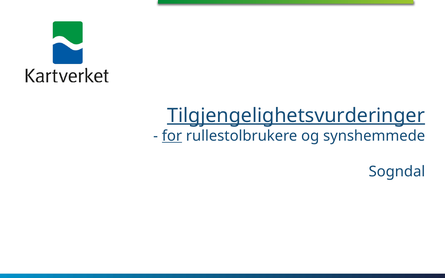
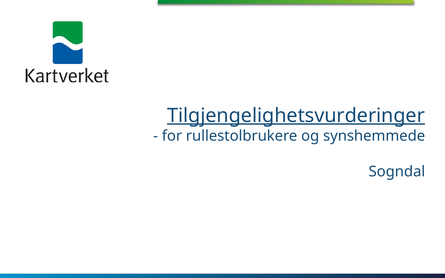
for underline: present -> none (172, 136)
